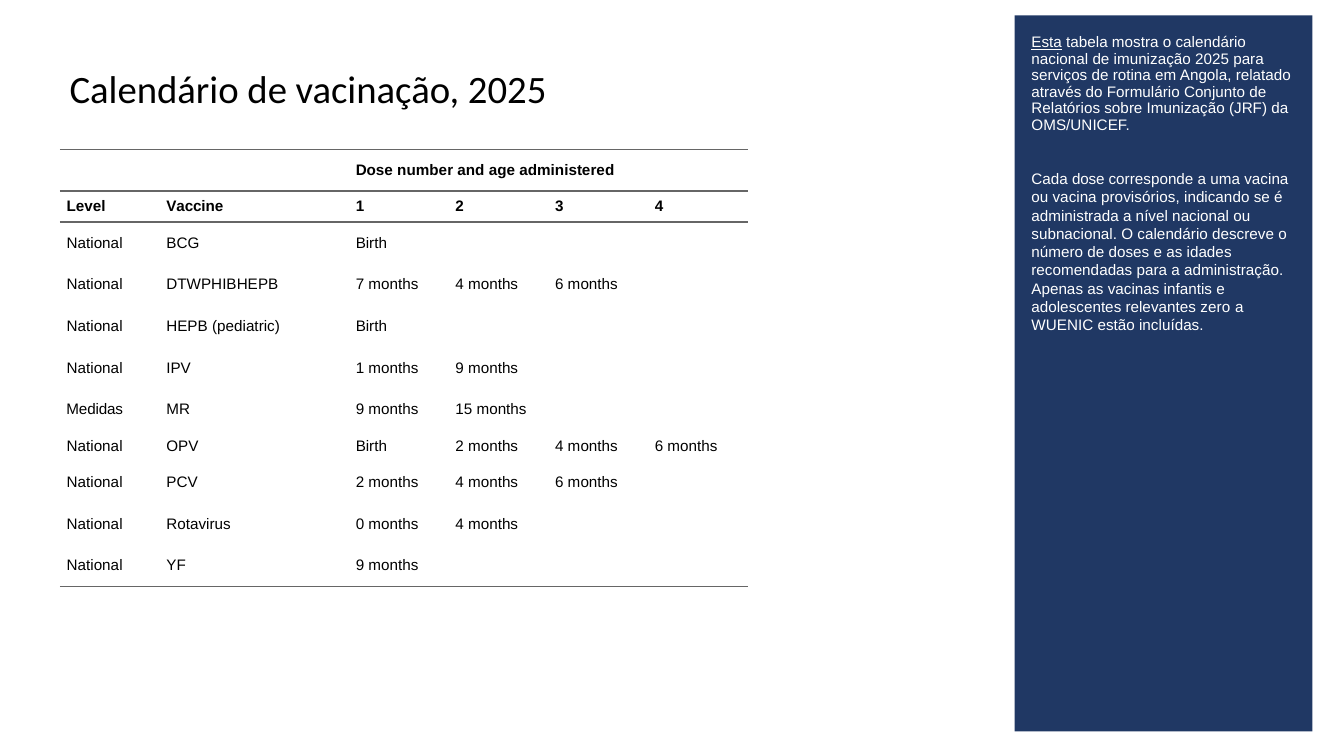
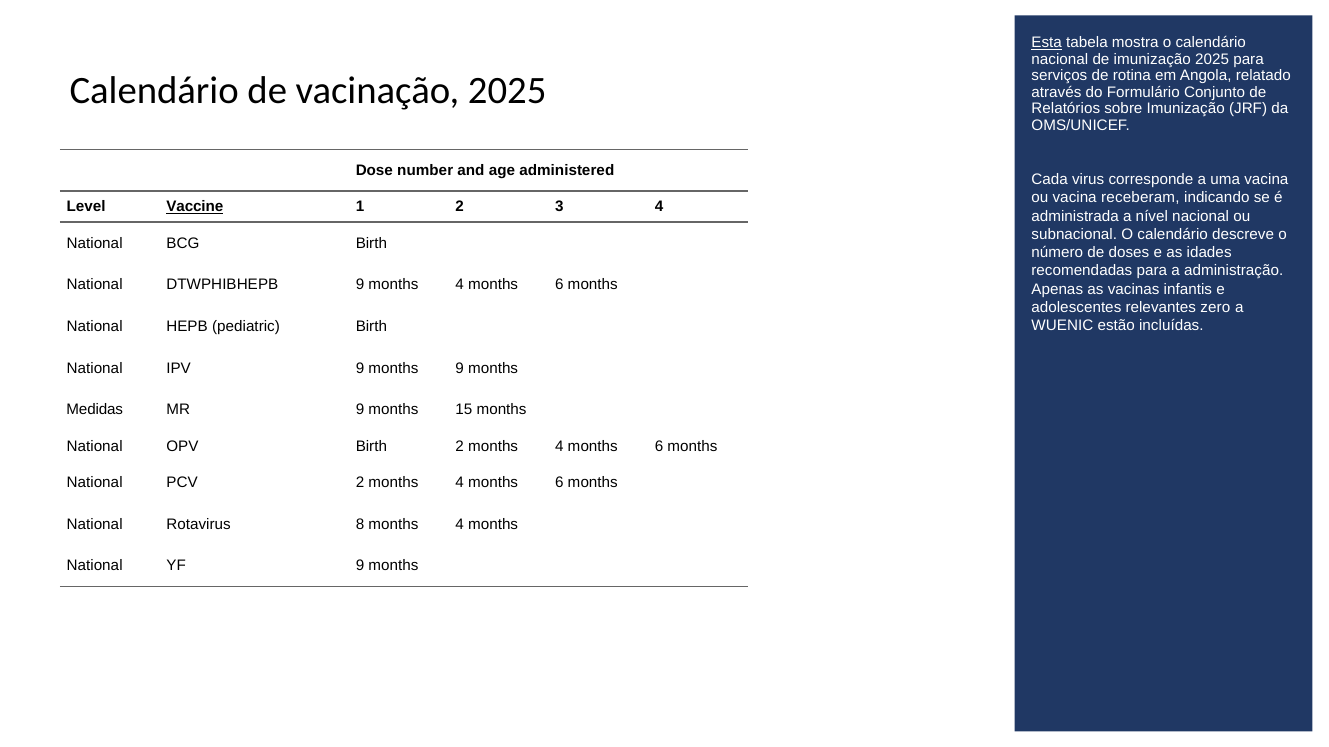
Cada dose: dose -> virus (1088, 180)
provisórios: provisórios -> receberam (1140, 198)
Vaccine underline: none -> present (195, 207)
DTWPHIBHEPB 7: 7 -> 9 (360, 285)
IPV 1: 1 -> 9 (360, 368)
0: 0 -> 8 (360, 525)
